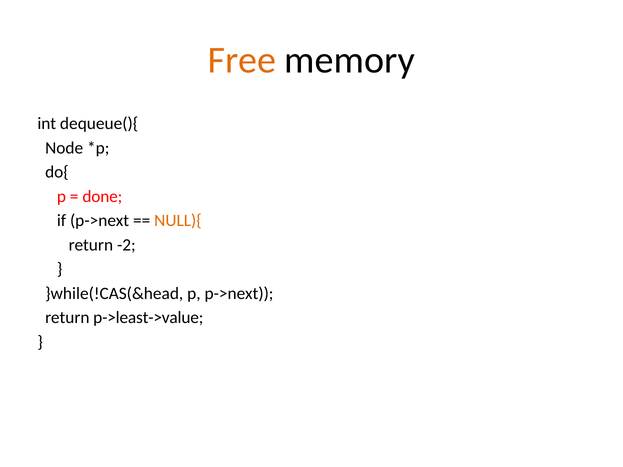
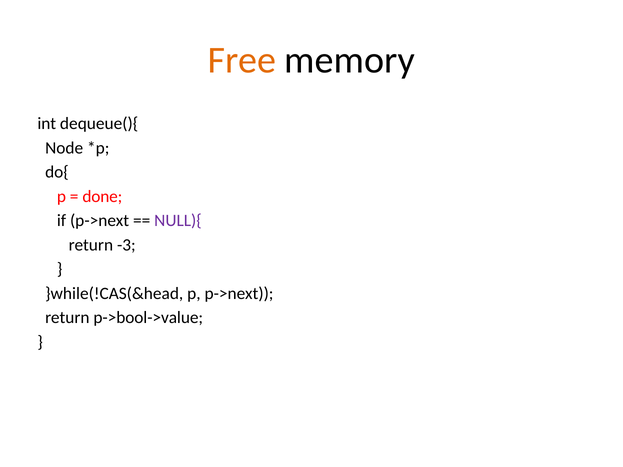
NULL){ colour: orange -> purple (178, 221)
-2: -2 -> -3 (126, 245)
p->least->value: p->least->value -> p->bool->value (148, 318)
